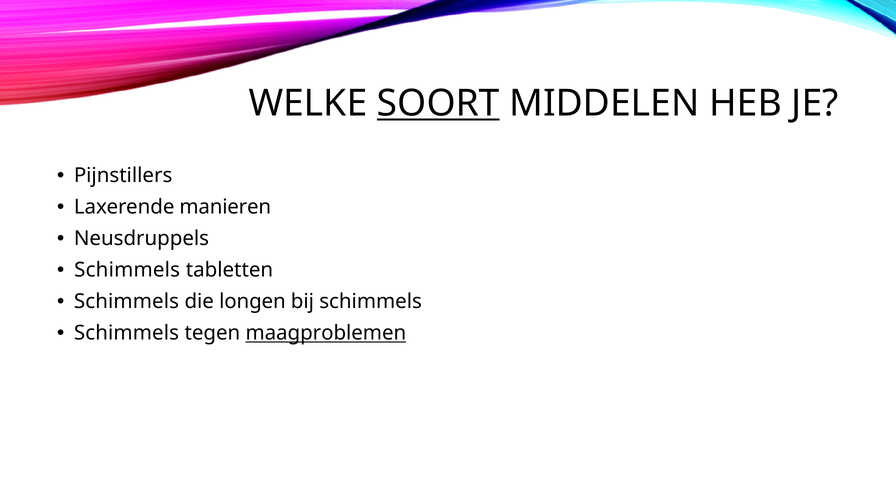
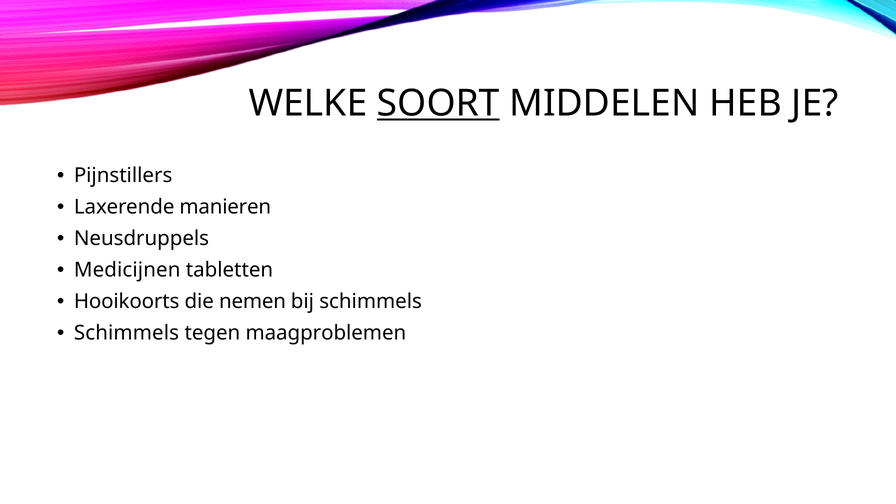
Schimmels: Schimmels -> Medicijnen (127, 270)
Schimmels: Schimmels -> Hooikoorts (127, 302)
longen: longen -> nemen (252, 302)
maagproblemen underline: present -> none (326, 333)
